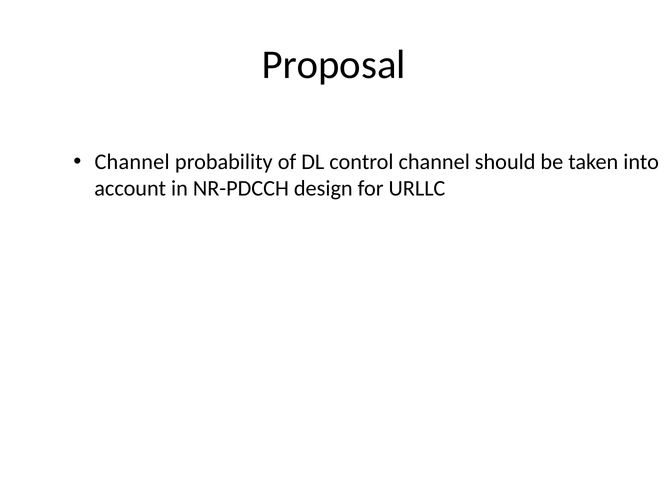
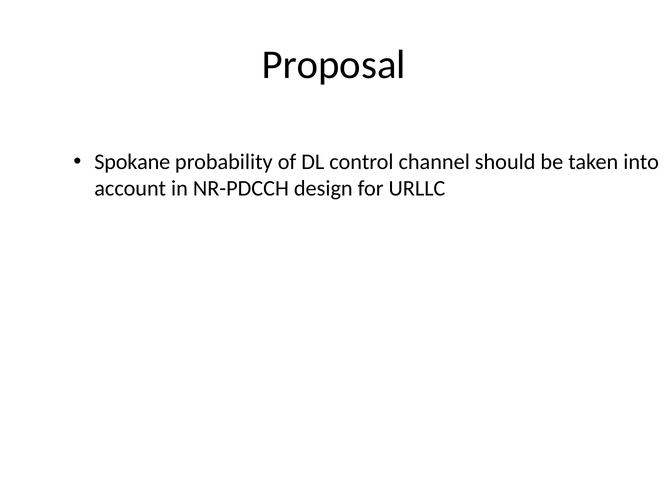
Channel: Channel -> Spokane (132, 162)
